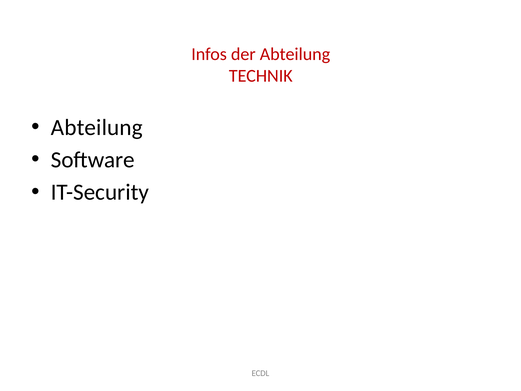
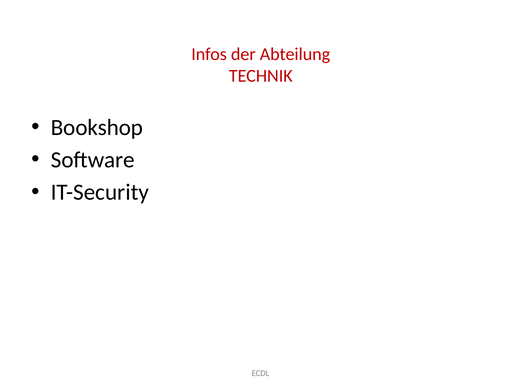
Abteilung: Abteilung -> Bookshop (97, 127)
